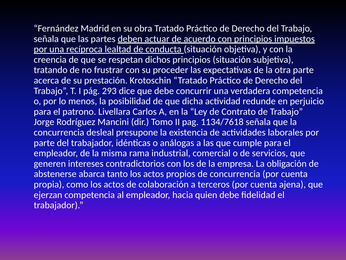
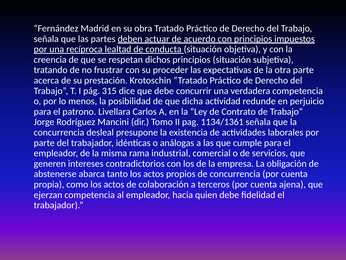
293: 293 -> 315 (109, 91)
1134/7618: 1134/7618 -> 1134/1361 (222, 122)
